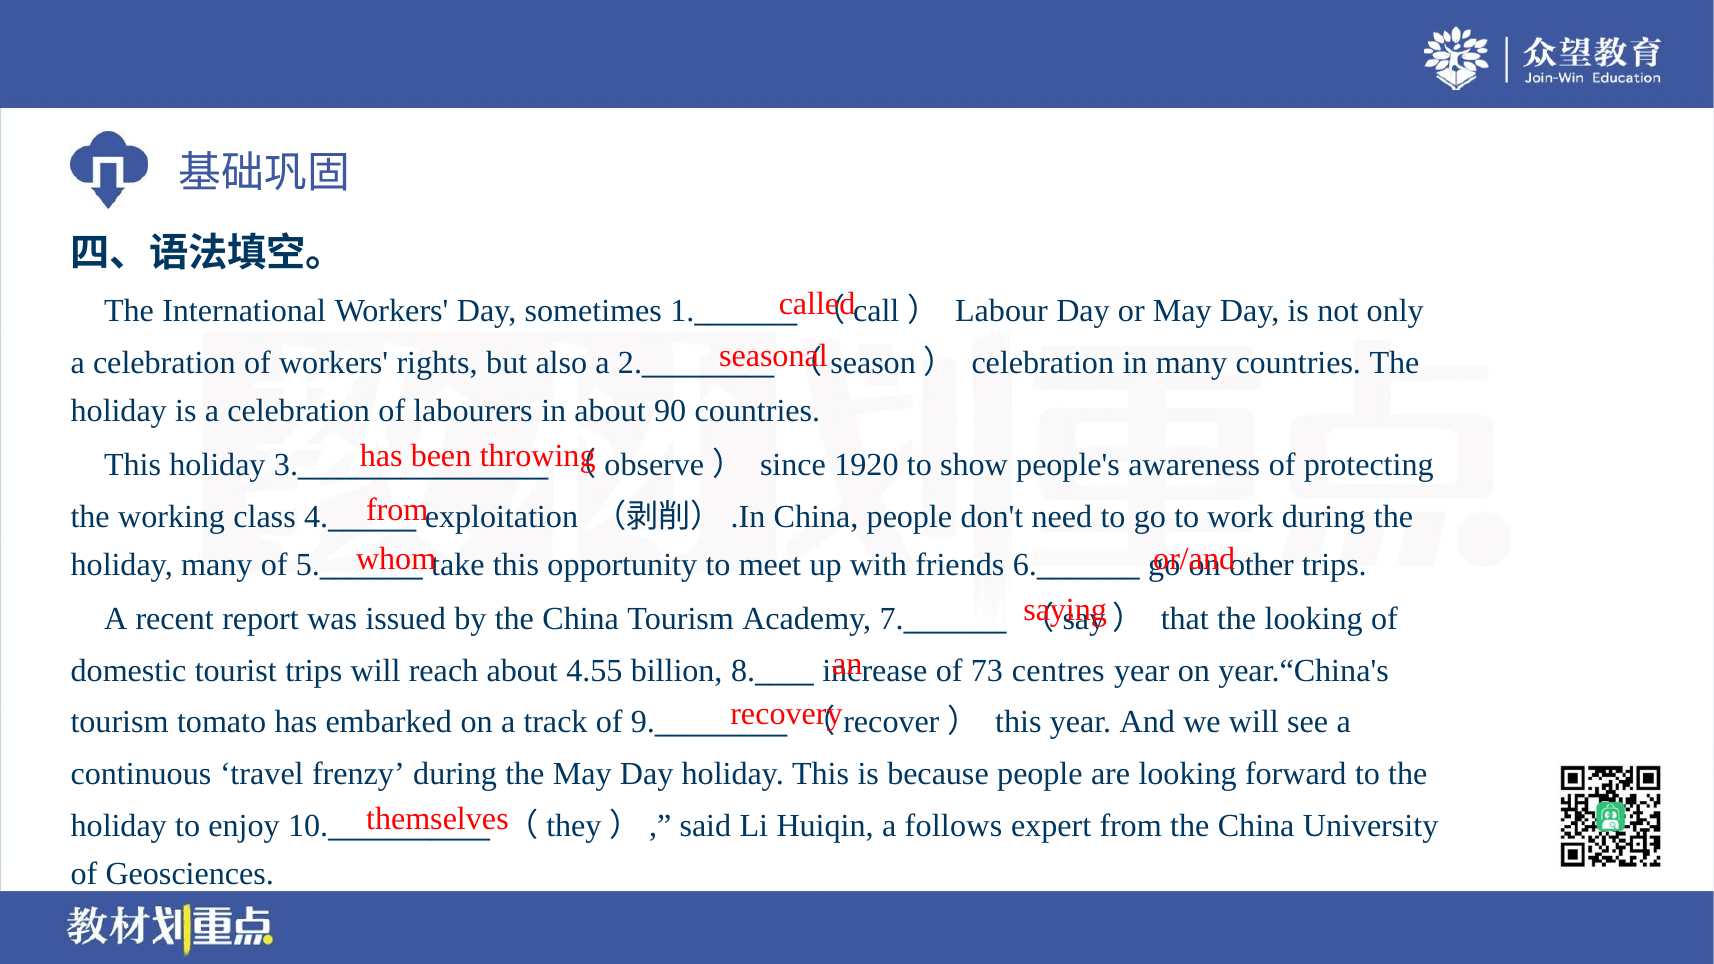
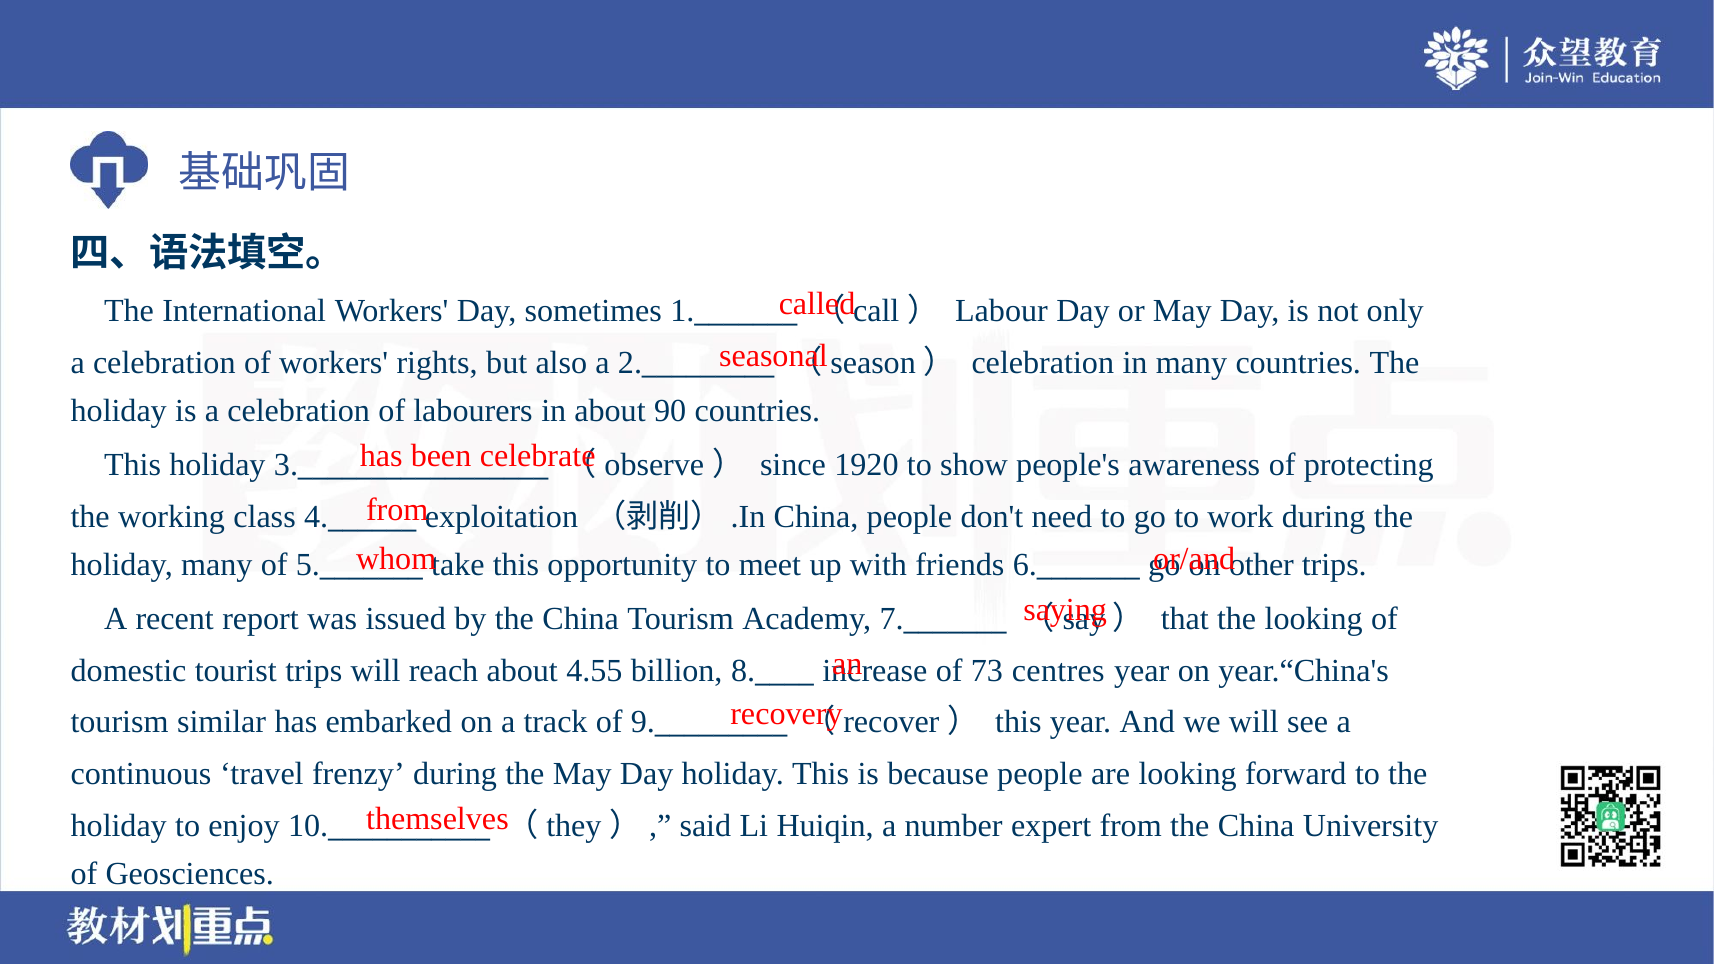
throwing: throwing -> celebrate (538, 456)
tomato: tomato -> similar (222, 722)
follows: follows -> number (954, 826)
